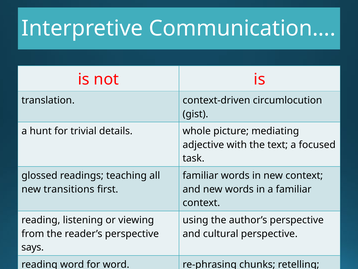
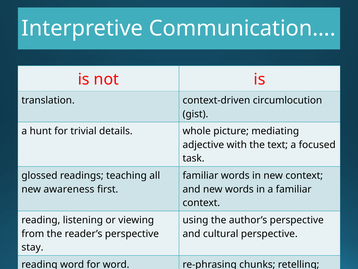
transitions: transitions -> awareness (69, 189)
says: says -> stay (32, 247)
